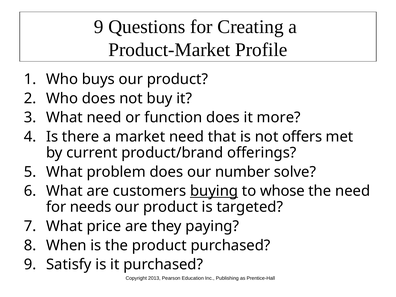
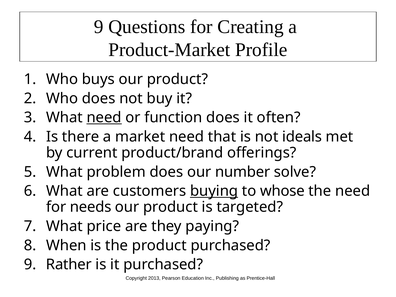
need underline: none -> present (104, 118)
more: more -> often (279, 118)
offers: offers -> ideals (302, 137)
Satisfy: Satisfy -> Rather (69, 265)
